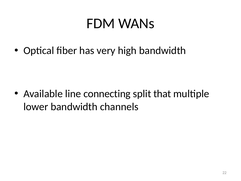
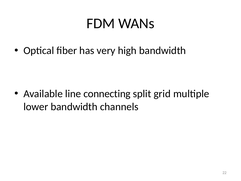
that: that -> grid (162, 94)
